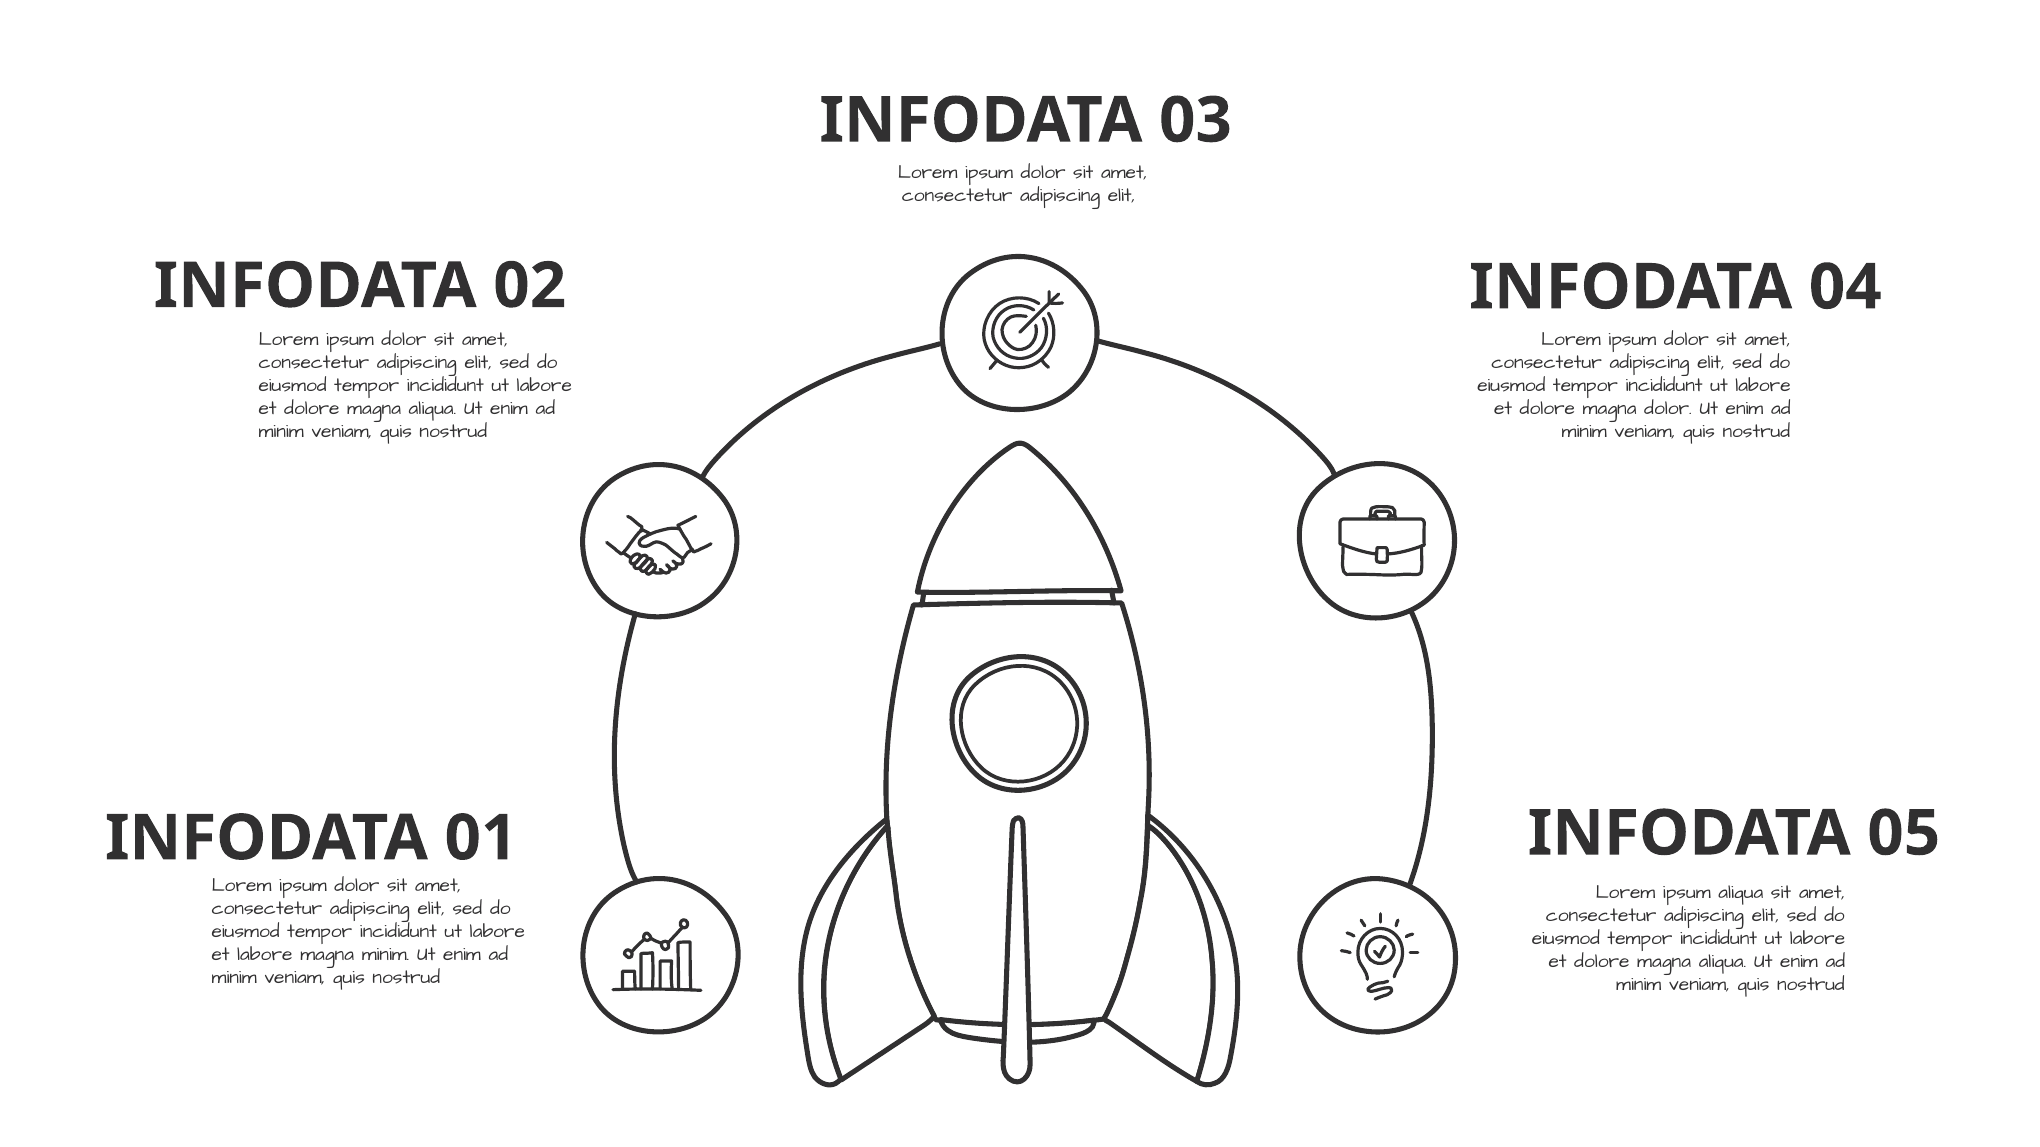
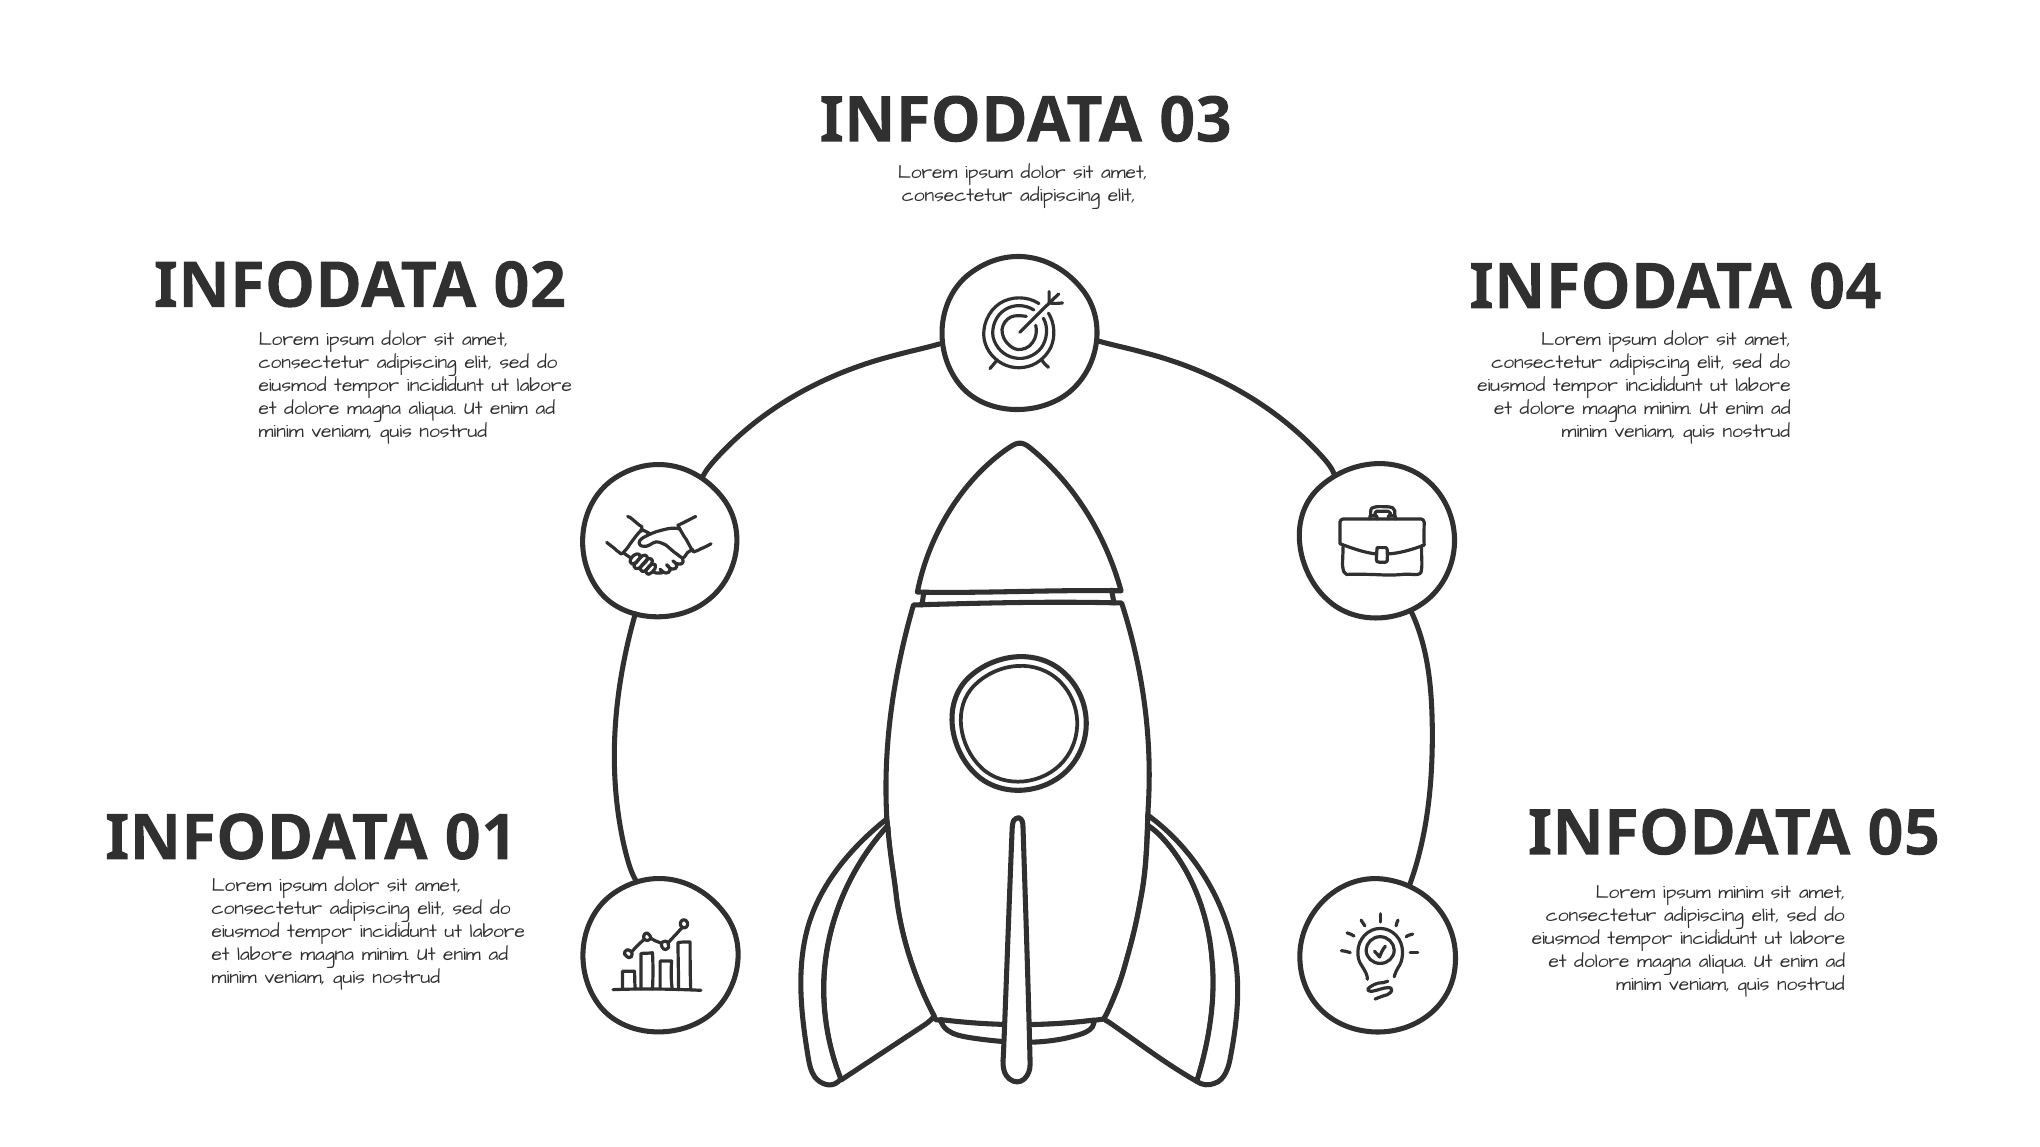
dolore magna dolor: dolor -> minim (1668, 408)
ipsum aliqua: aliqua -> minim (1741, 893)
